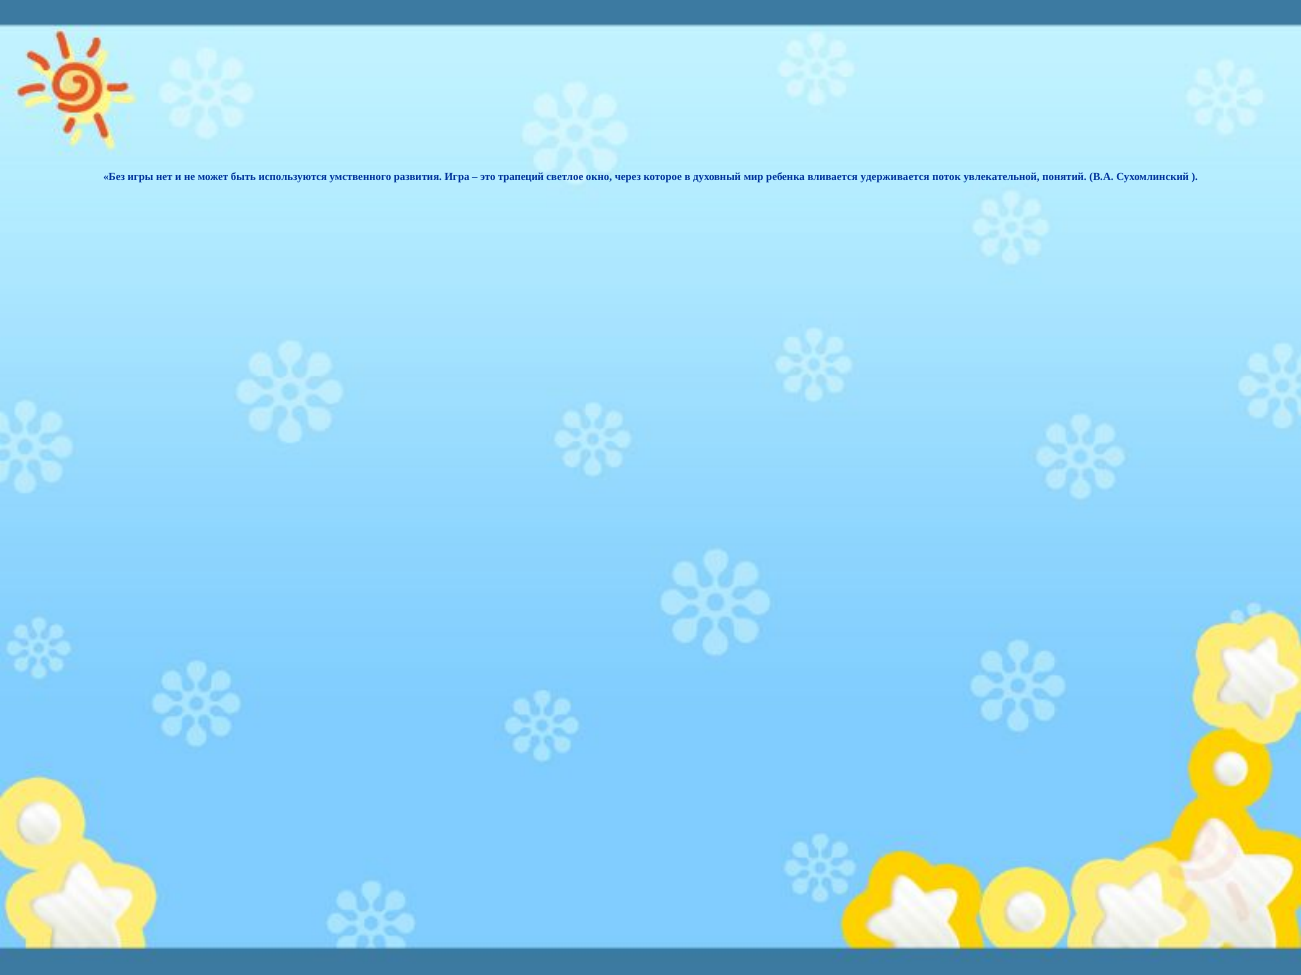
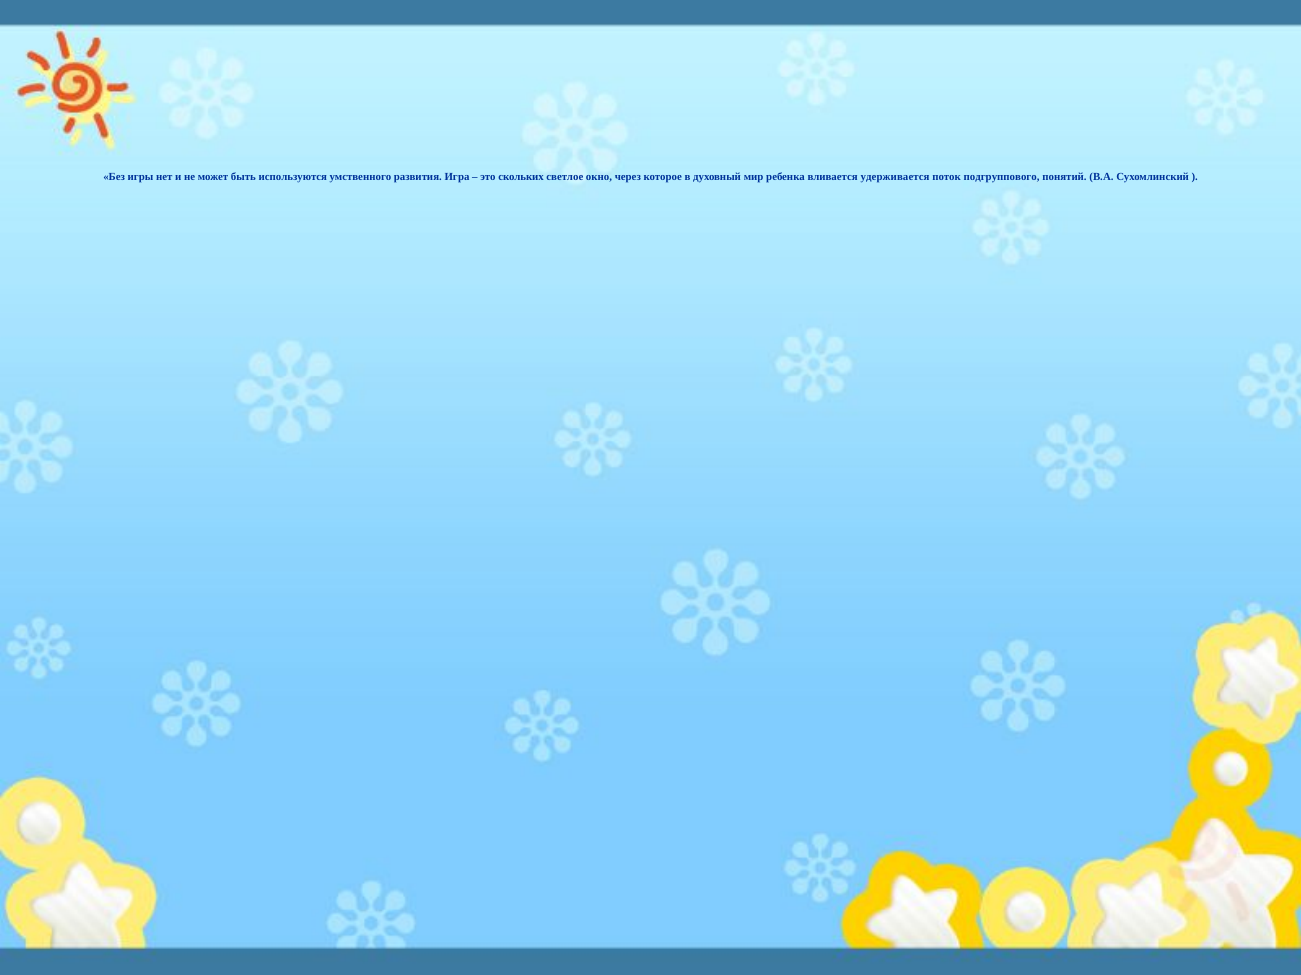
трапеций: трапеций -> скольких (521, 177)
увлекательной: увлекательной -> подгруппового (1002, 177)
